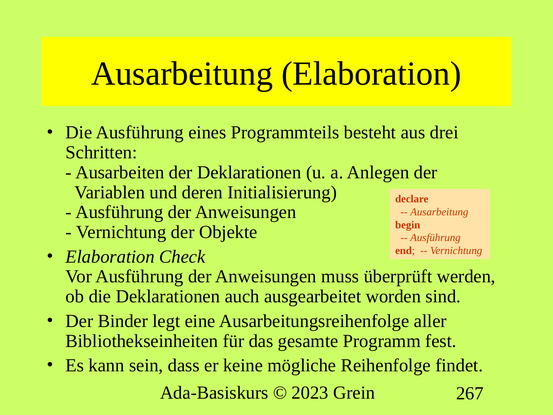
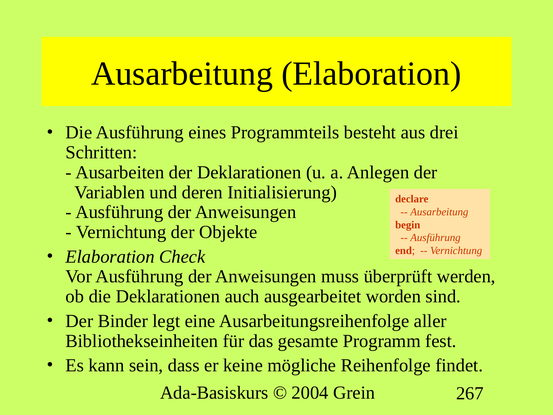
2023: 2023 -> 2004 (310, 392)
